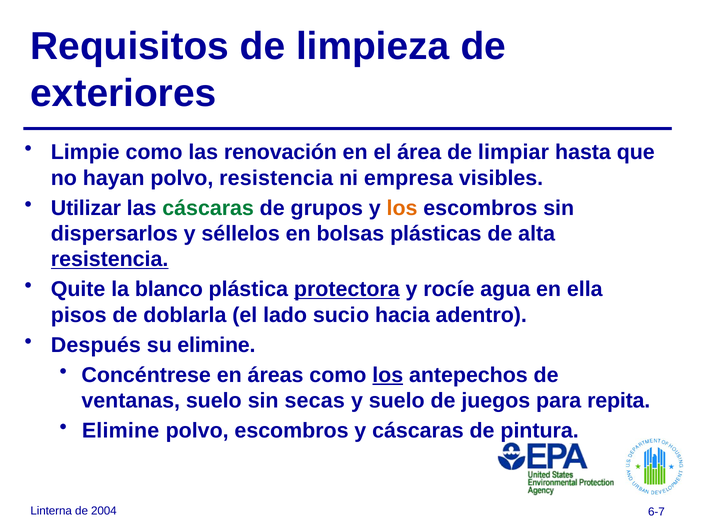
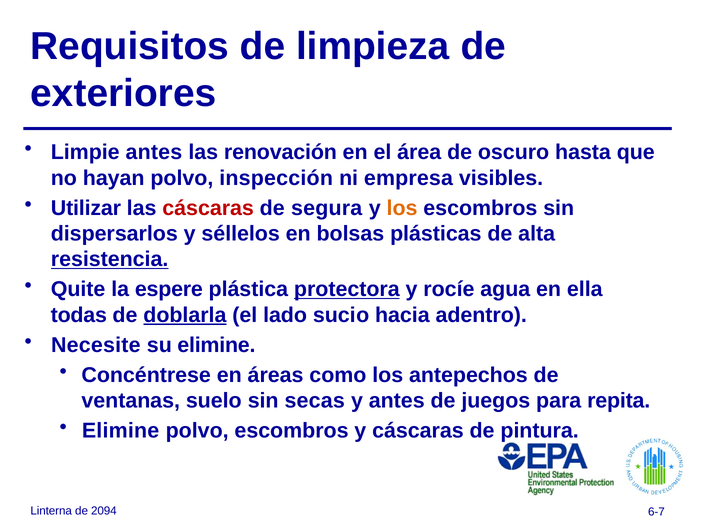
Limpie como: como -> antes (154, 152)
limpiar: limpiar -> oscuro (514, 152)
polvo resistencia: resistencia -> inspección (276, 178)
cáscaras colour: green -> red (208, 208)
grupos: grupos -> segura (327, 208)
blanco: blanco -> espere (169, 289)
pisos: pisos -> todas (79, 315)
doblarla underline: none -> present (185, 315)
Después: Después -> Necesite (96, 345)
los underline: present -> none (388, 375)
y suelo: suelo -> antes (397, 401)
2004: 2004 -> 2094 (104, 510)
